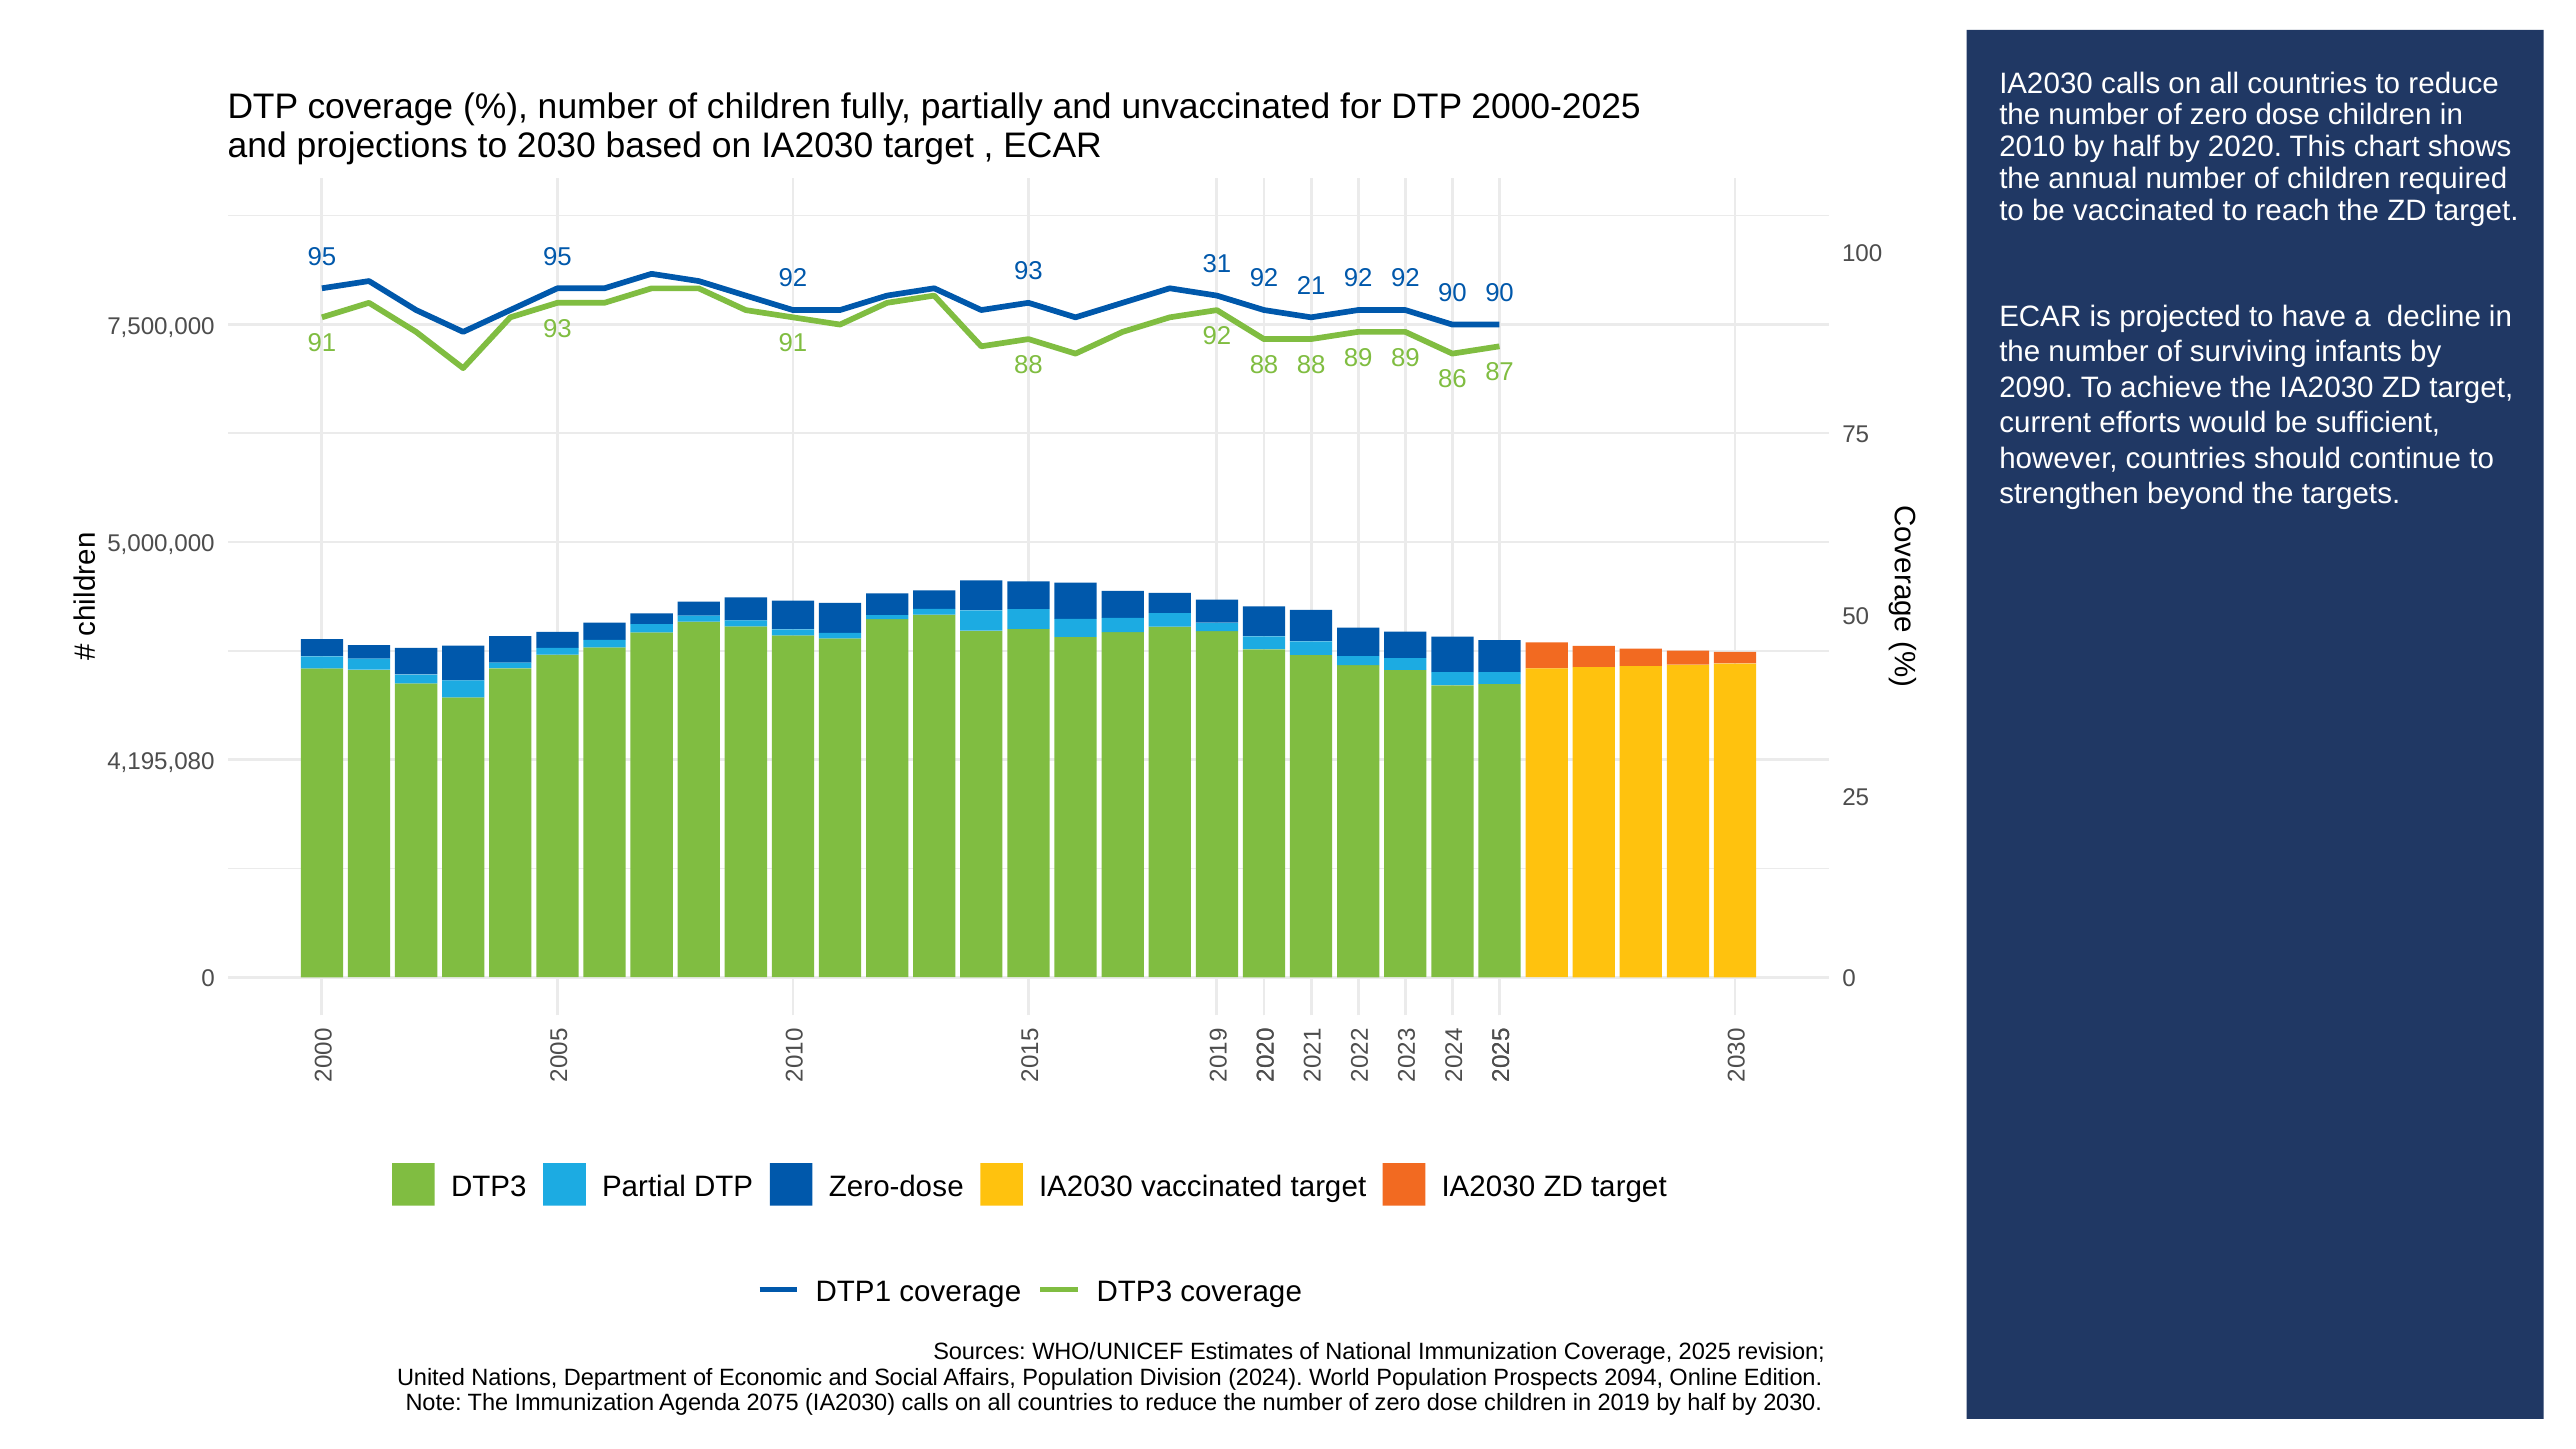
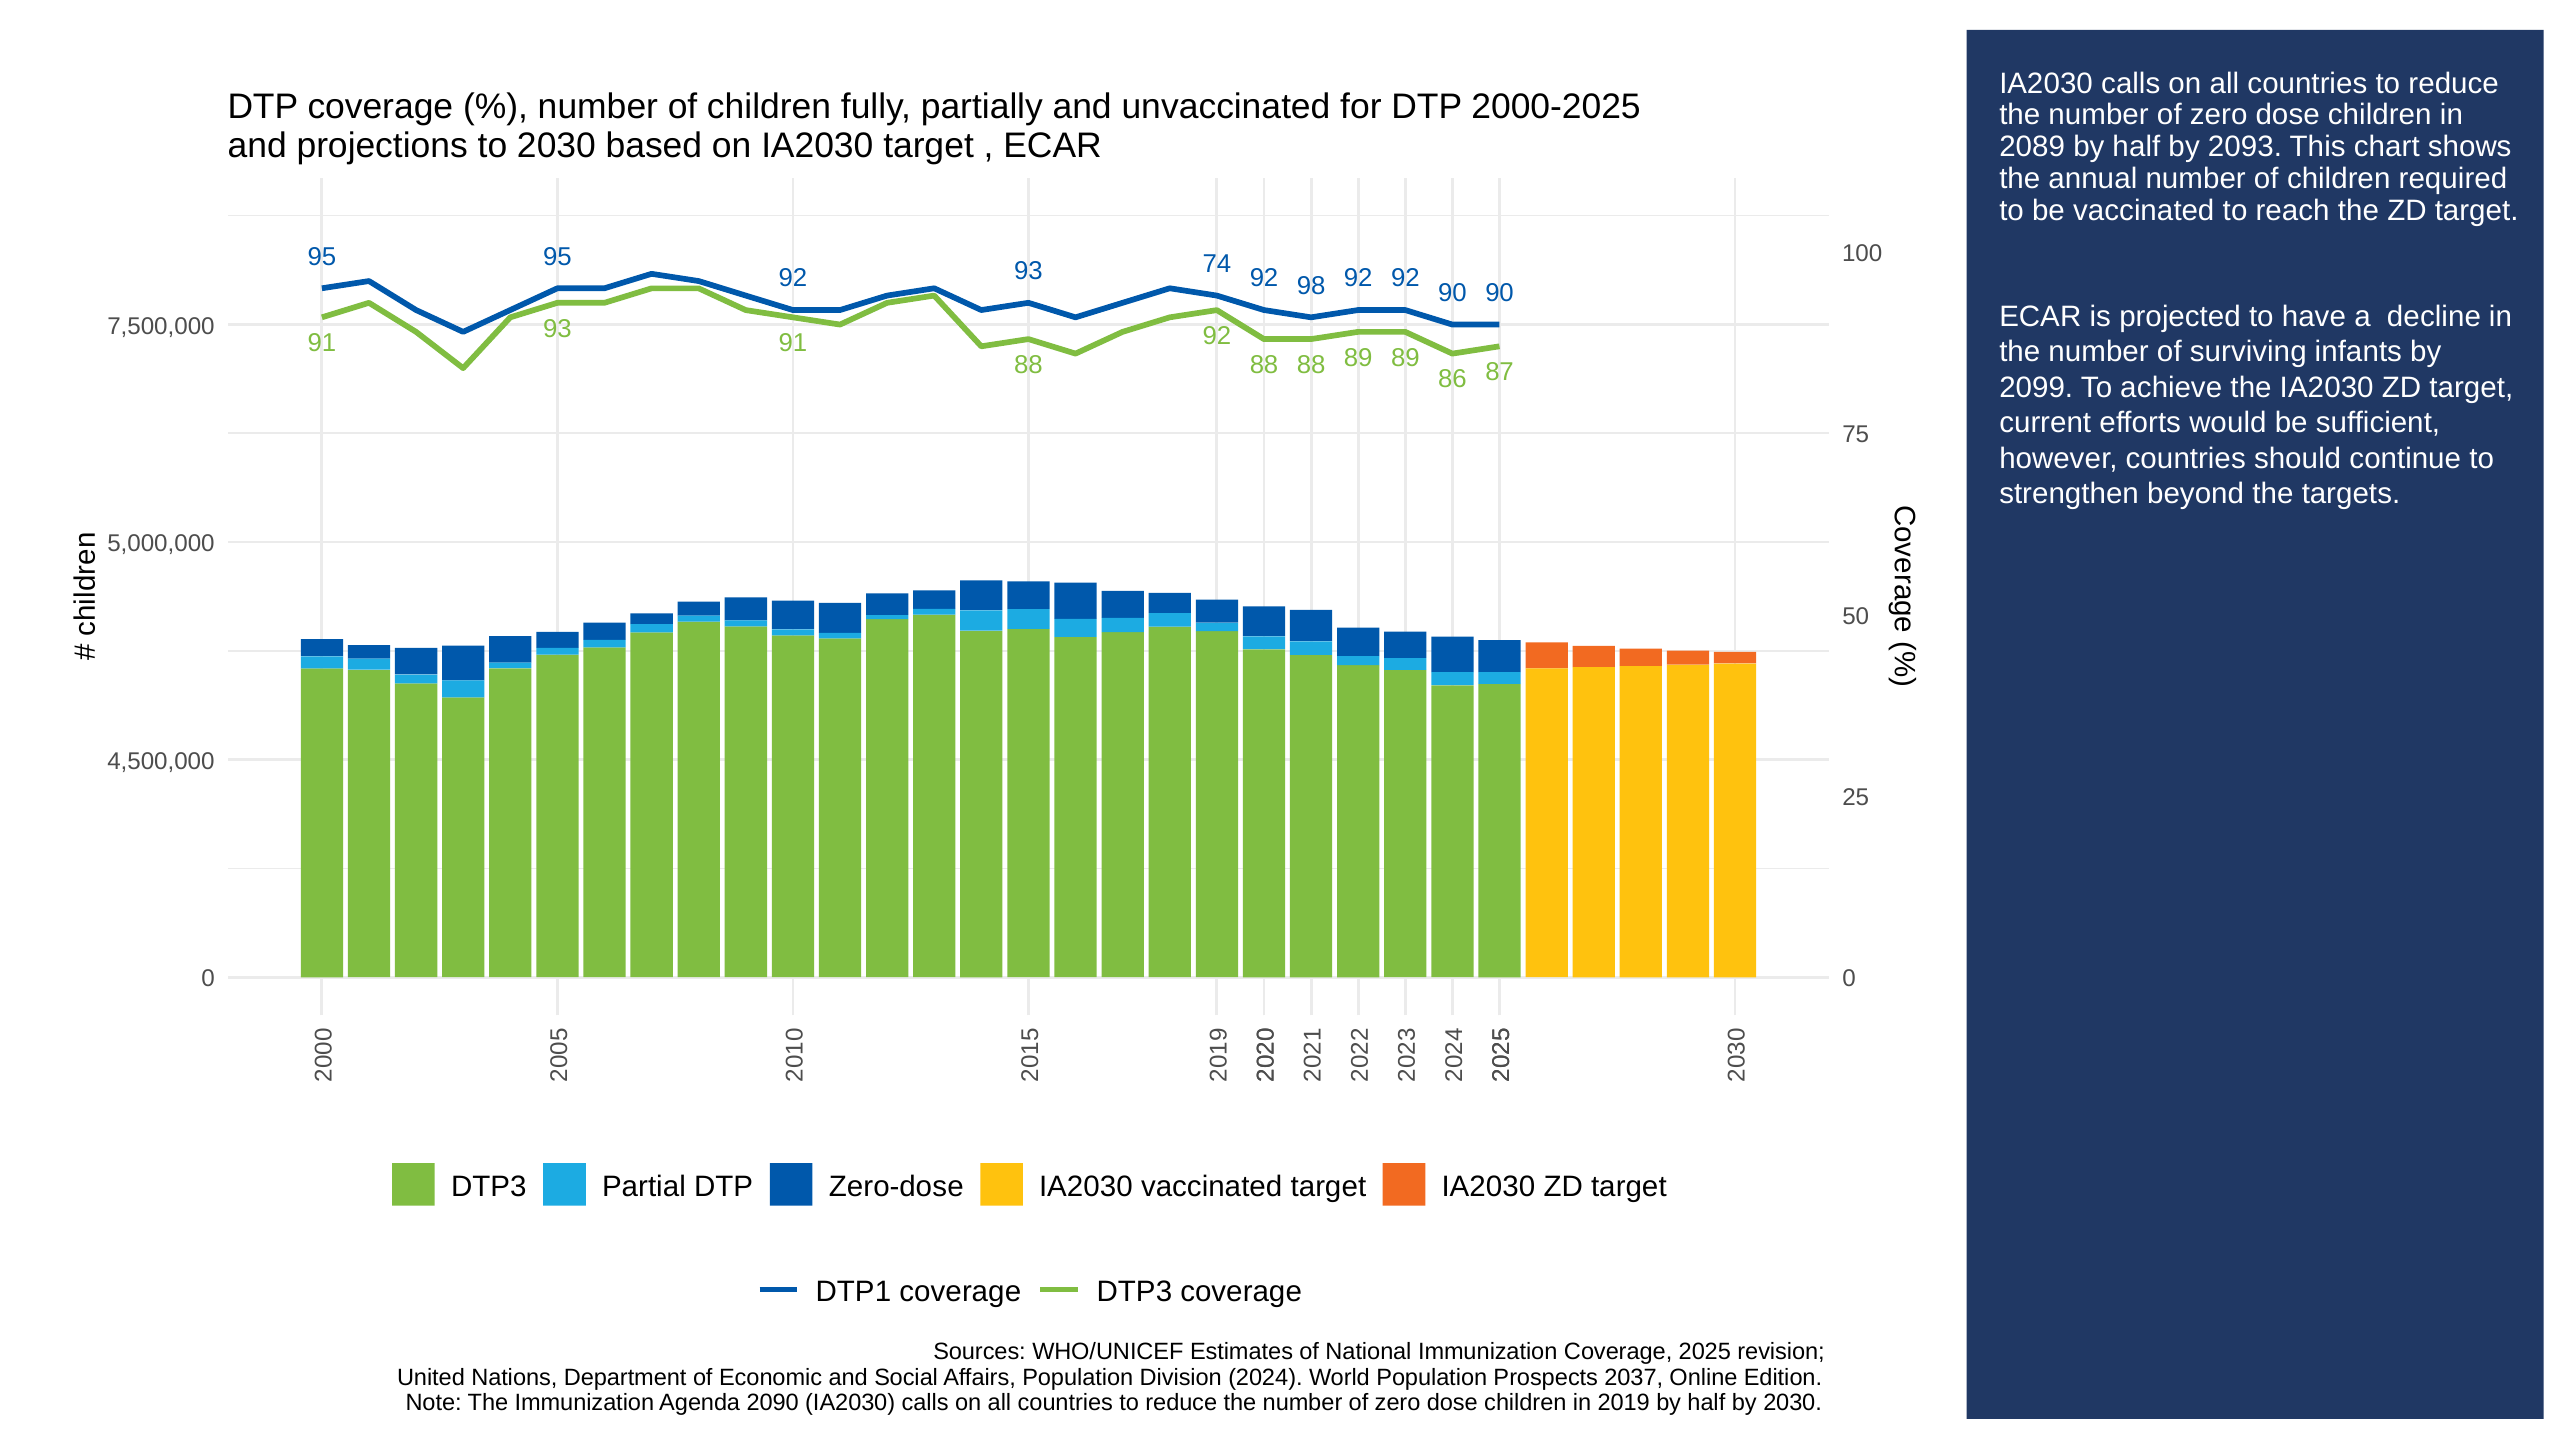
2010: 2010 -> 2089 (2032, 147)
2020: 2020 -> 2093 (2245, 147)
31: 31 -> 74 (1217, 264)
21: 21 -> 98 (1311, 286)
2090: 2090 -> 2099 (2036, 387)
4,195,080: 4,195,080 -> 4,500,000 (161, 761)
2094: 2094 -> 2037 (1634, 1378)
2075: 2075 -> 2090 (773, 1403)
